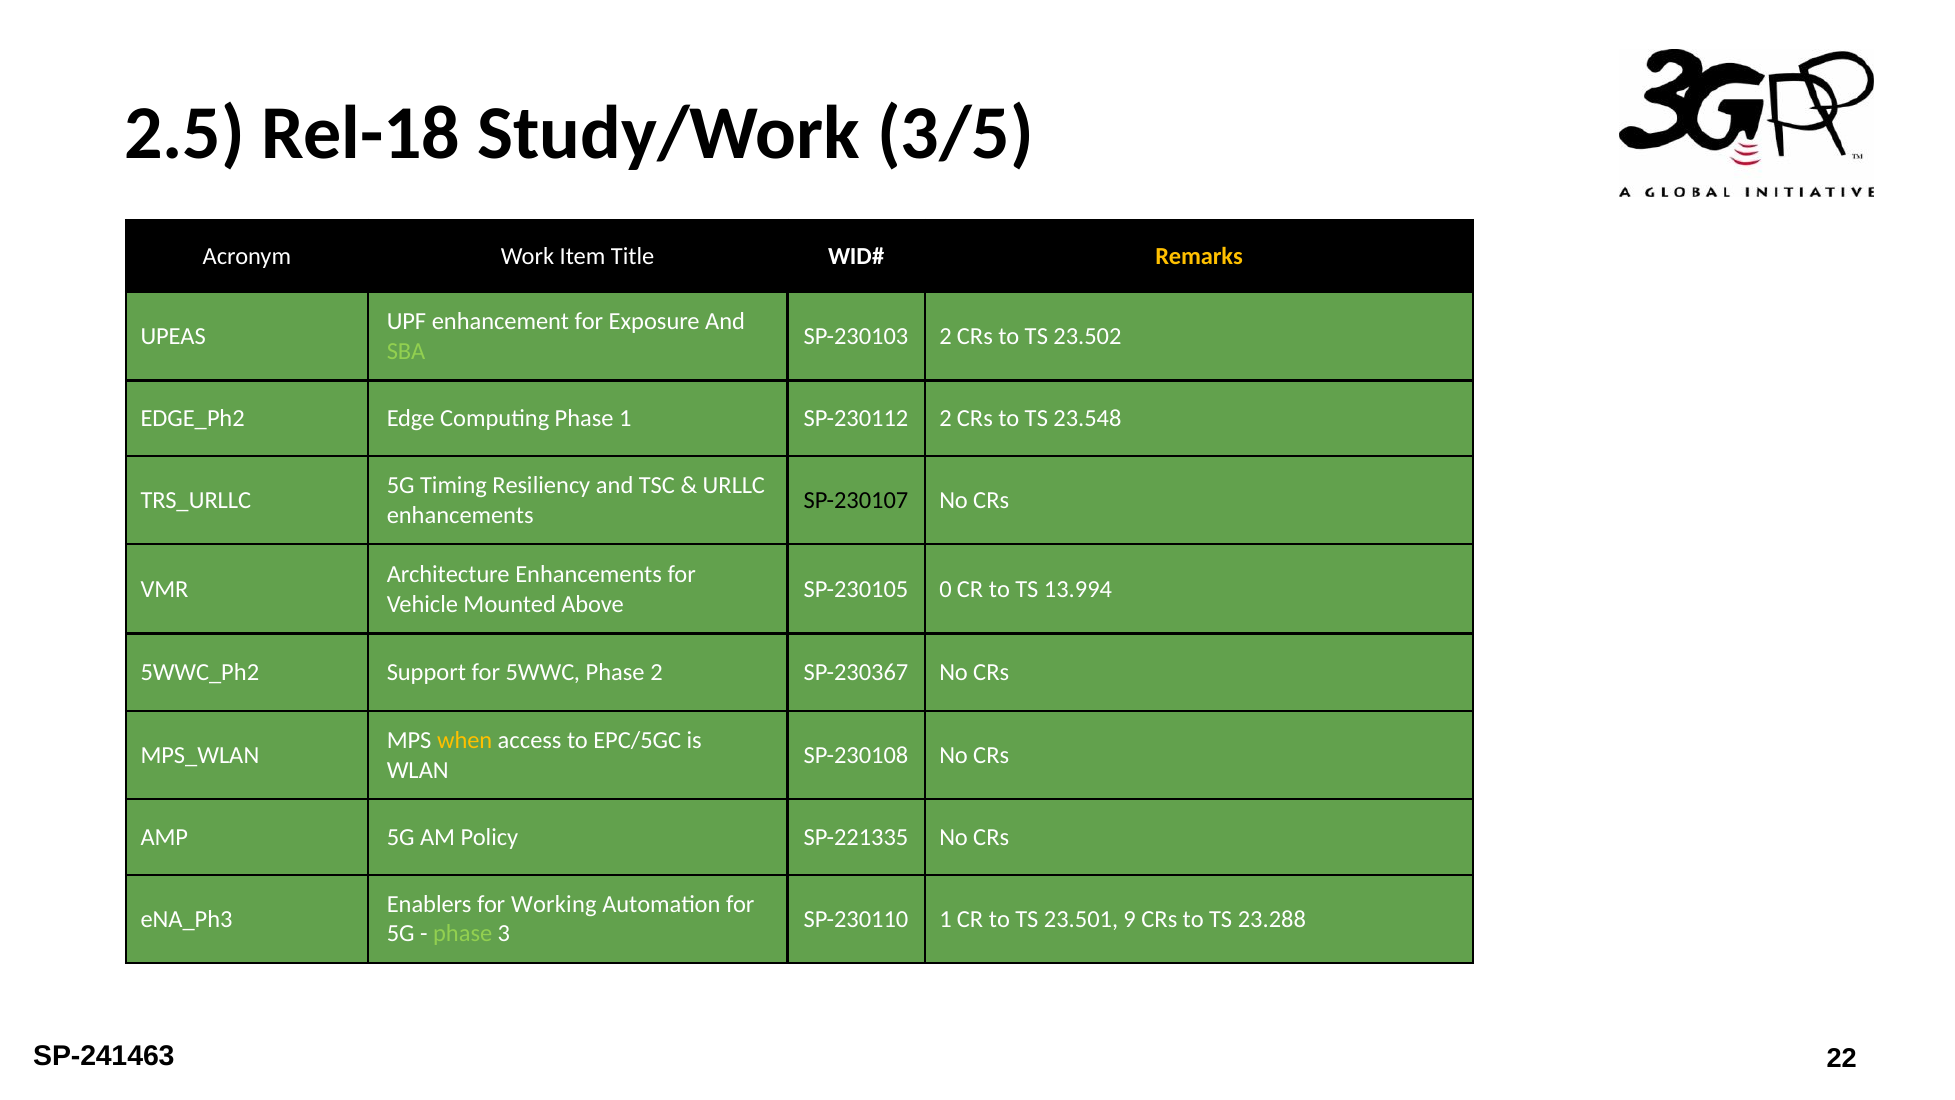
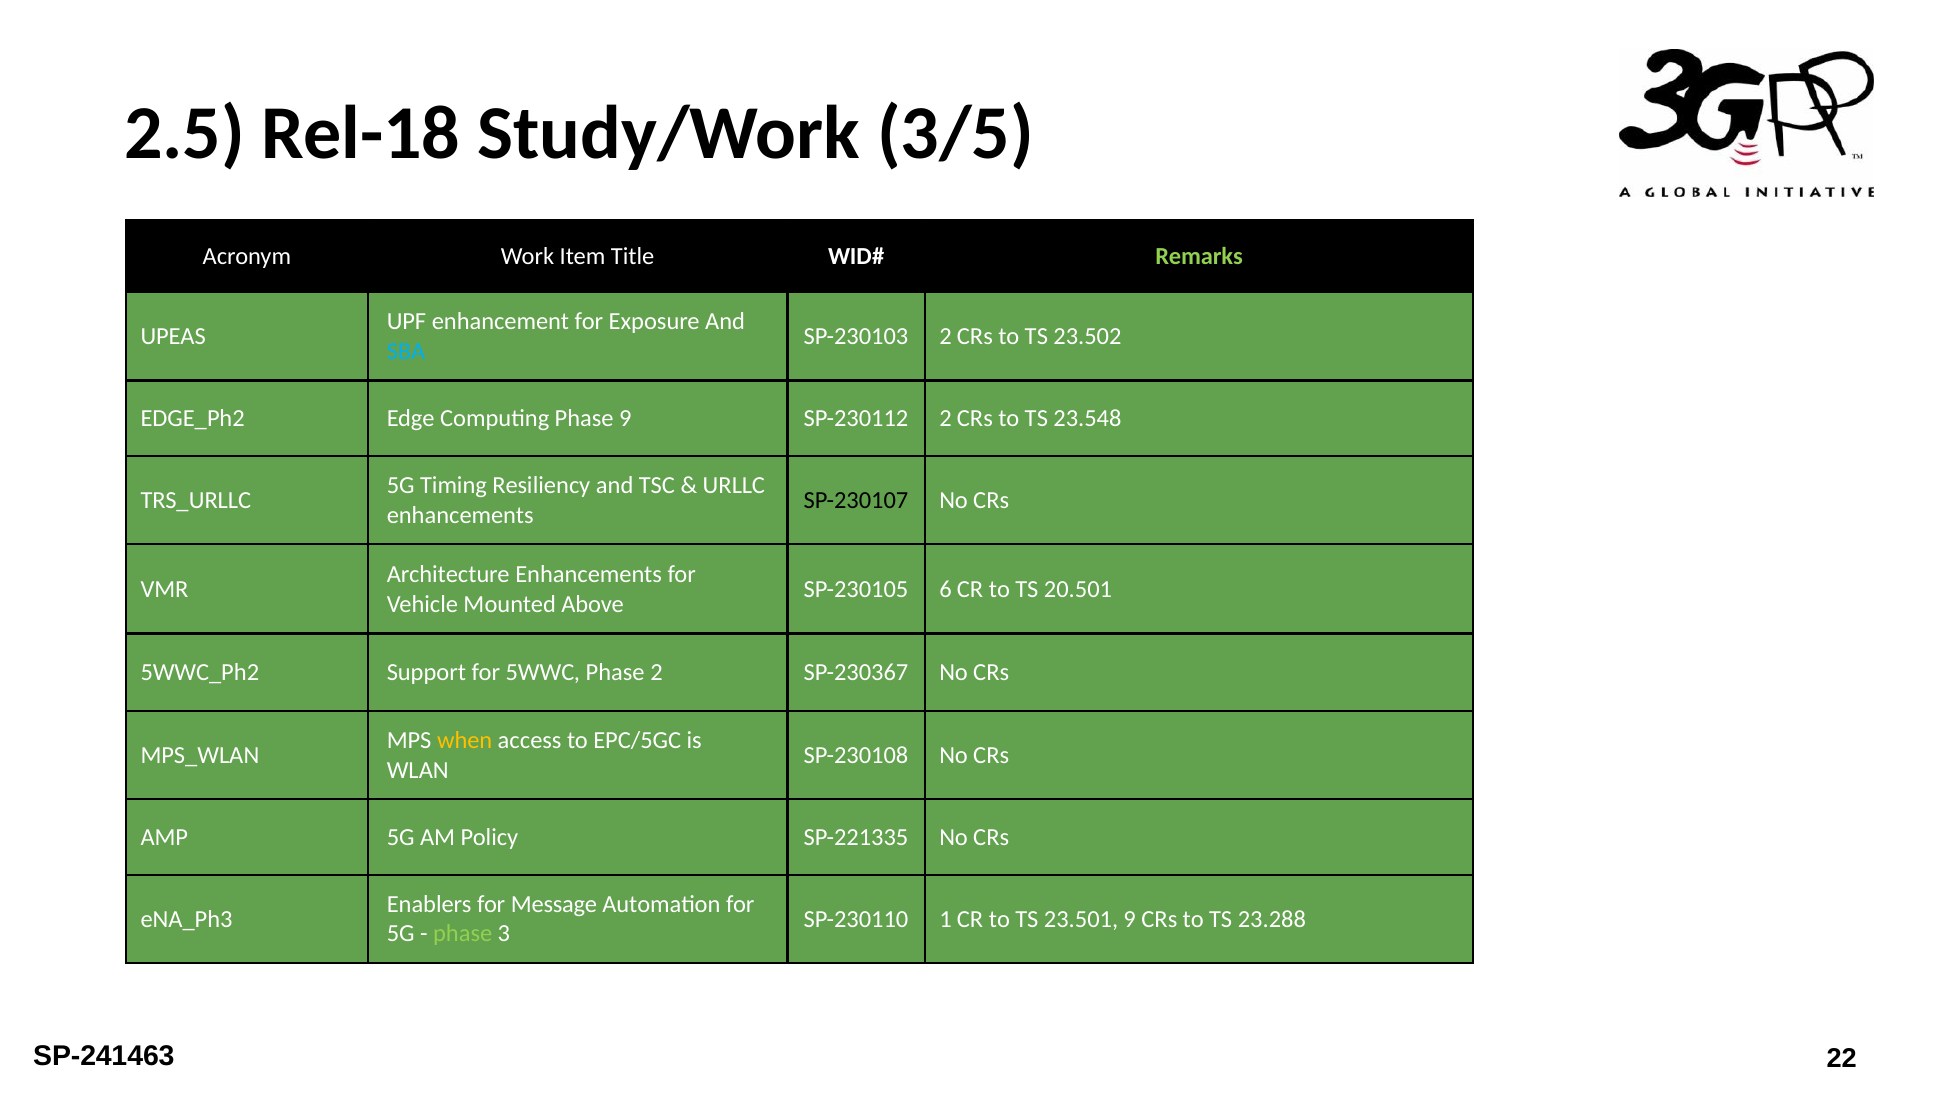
Remarks colour: yellow -> light green (1199, 256)
SBA colour: light green -> light blue (406, 351)
Phase 1: 1 -> 9 (625, 418)
0: 0 -> 6 (946, 589)
13.994: 13.994 -> 20.501 (1078, 589)
Working: Working -> Message (554, 904)
